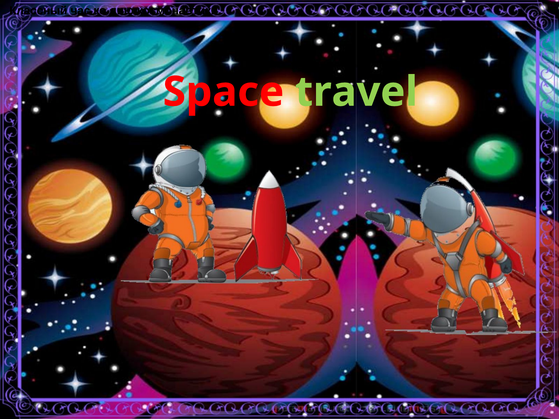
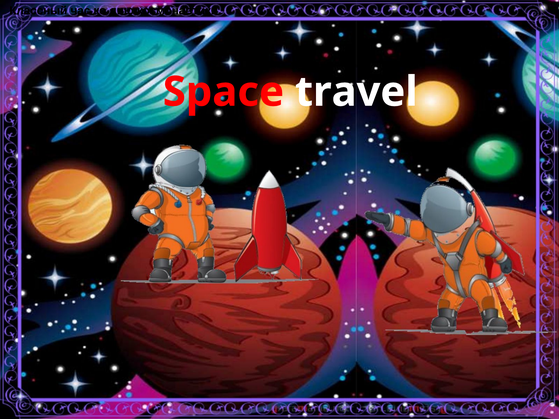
travel colour: light green -> white (356, 92)
